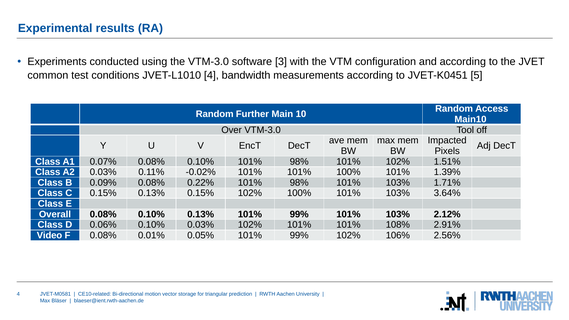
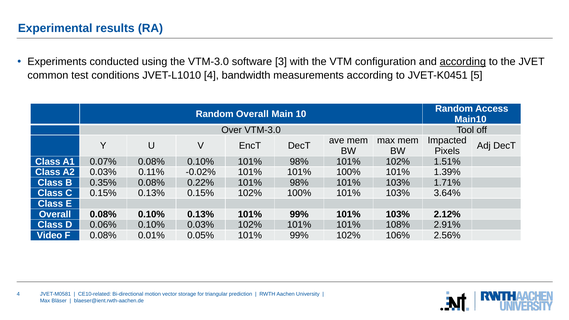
according underline: none -> present (463, 62)
Random Further: Further -> Overall (252, 114)
0.09%: 0.09% -> 0.35% (103, 183)
